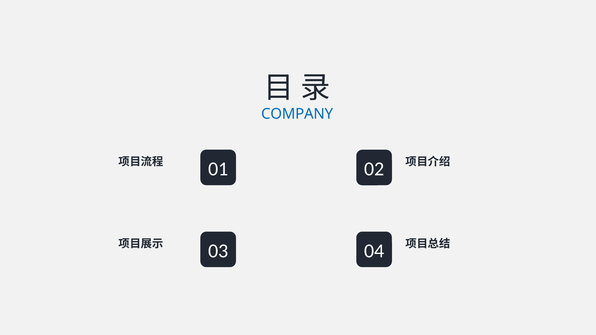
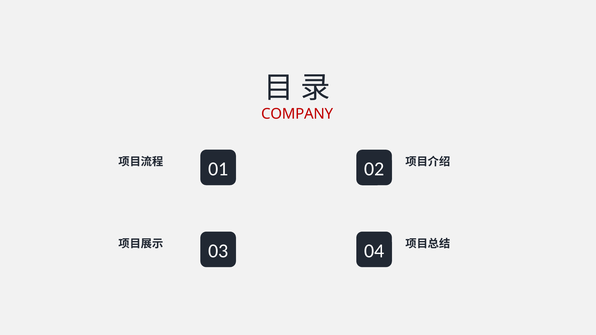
COMPANY colour: blue -> red (297, 114)
